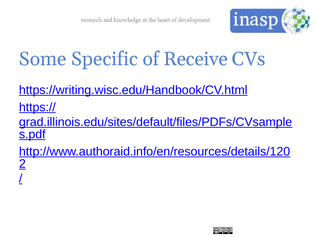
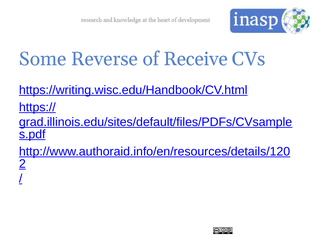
Specific: Specific -> Reverse (105, 59)
